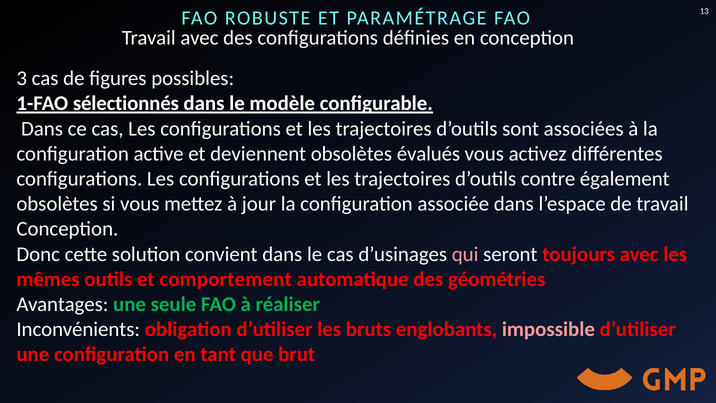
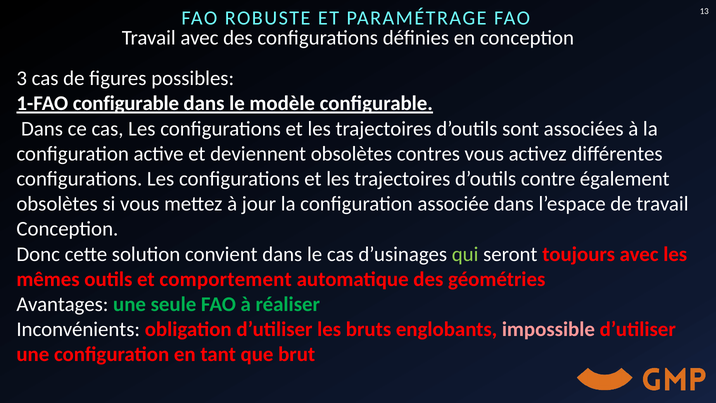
1-FAO sélectionnés: sélectionnés -> configurable (126, 104)
évalués: évalués -> contres (428, 154)
qui colour: pink -> light green (465, 254)
